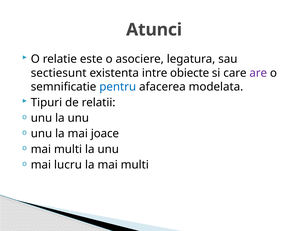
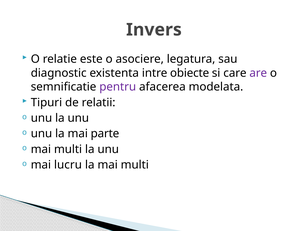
Atunci: Atunci -> Invers (154, 30)
sectiesunt: sectiesunt -> diagnostic (59, 73)
pentru colour: blue -> purple (118, 87)
joace: joace -> parte (105, 134)
